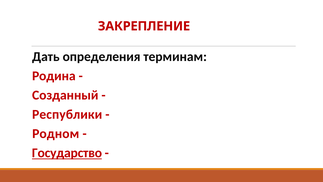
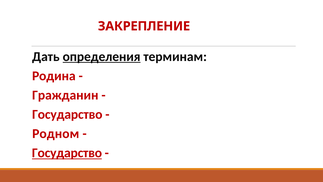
определения underline: none -> present (102, 57)
Созданный: Созданный -> Гражданин (65, 95)
Республики: Республики -> Государство (67, 114)
